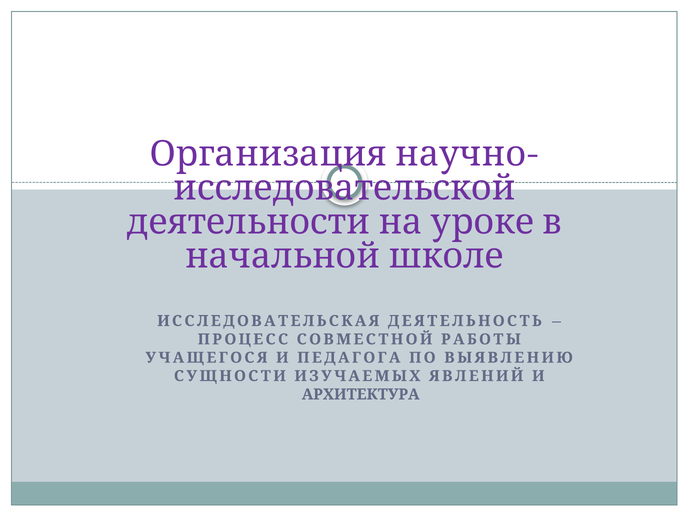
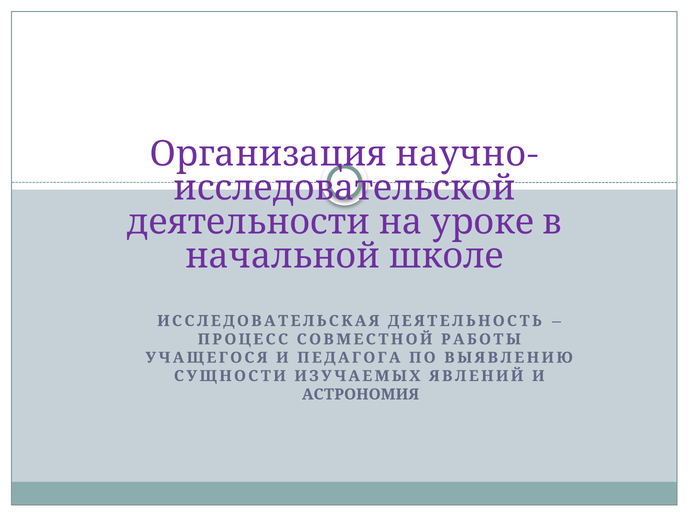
АРХИТЕКТУРА: АРХИТЕКТУРА -> АСТРОНОМИЯ (361, 394)
